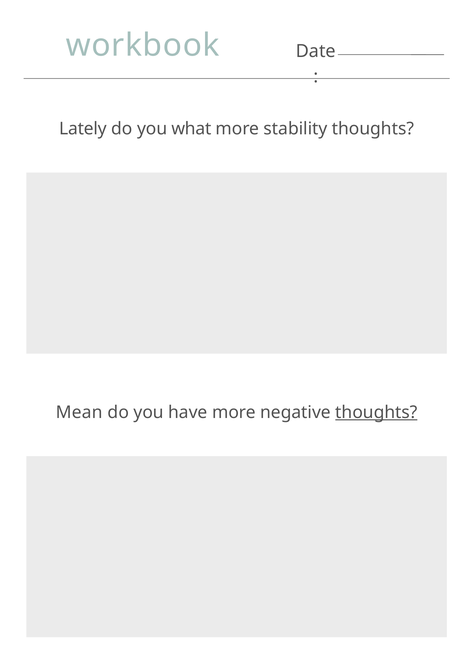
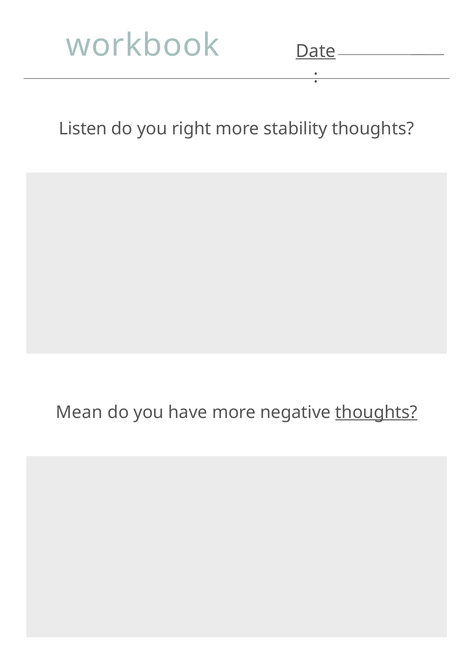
Date underline: none -> present (316, 51)
Lately: Lately -> Listen (83, 129)
what: what -> right (191, 129)
